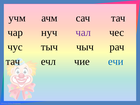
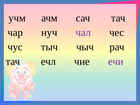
ечи colour: blue -> purple (116, 61)
